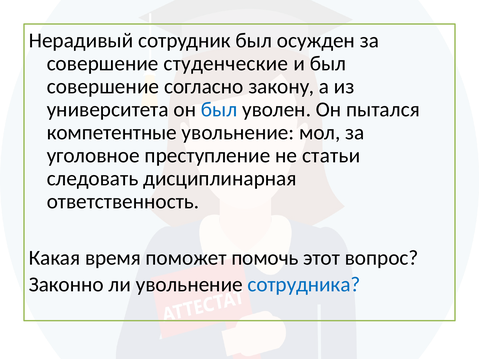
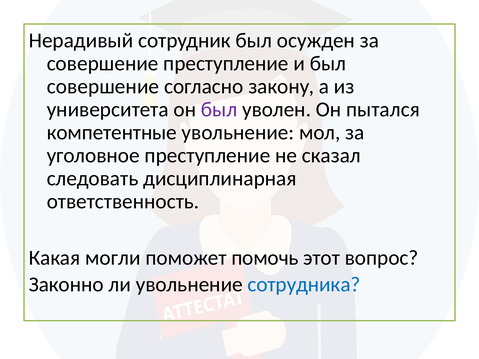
совершение студенческие: студенческие -> преступление (226, 64)
был colour: blue -> purple (219, 110)
статьи: статьи -> сказал (331, 156)
время: время -> могли (113, 258)
